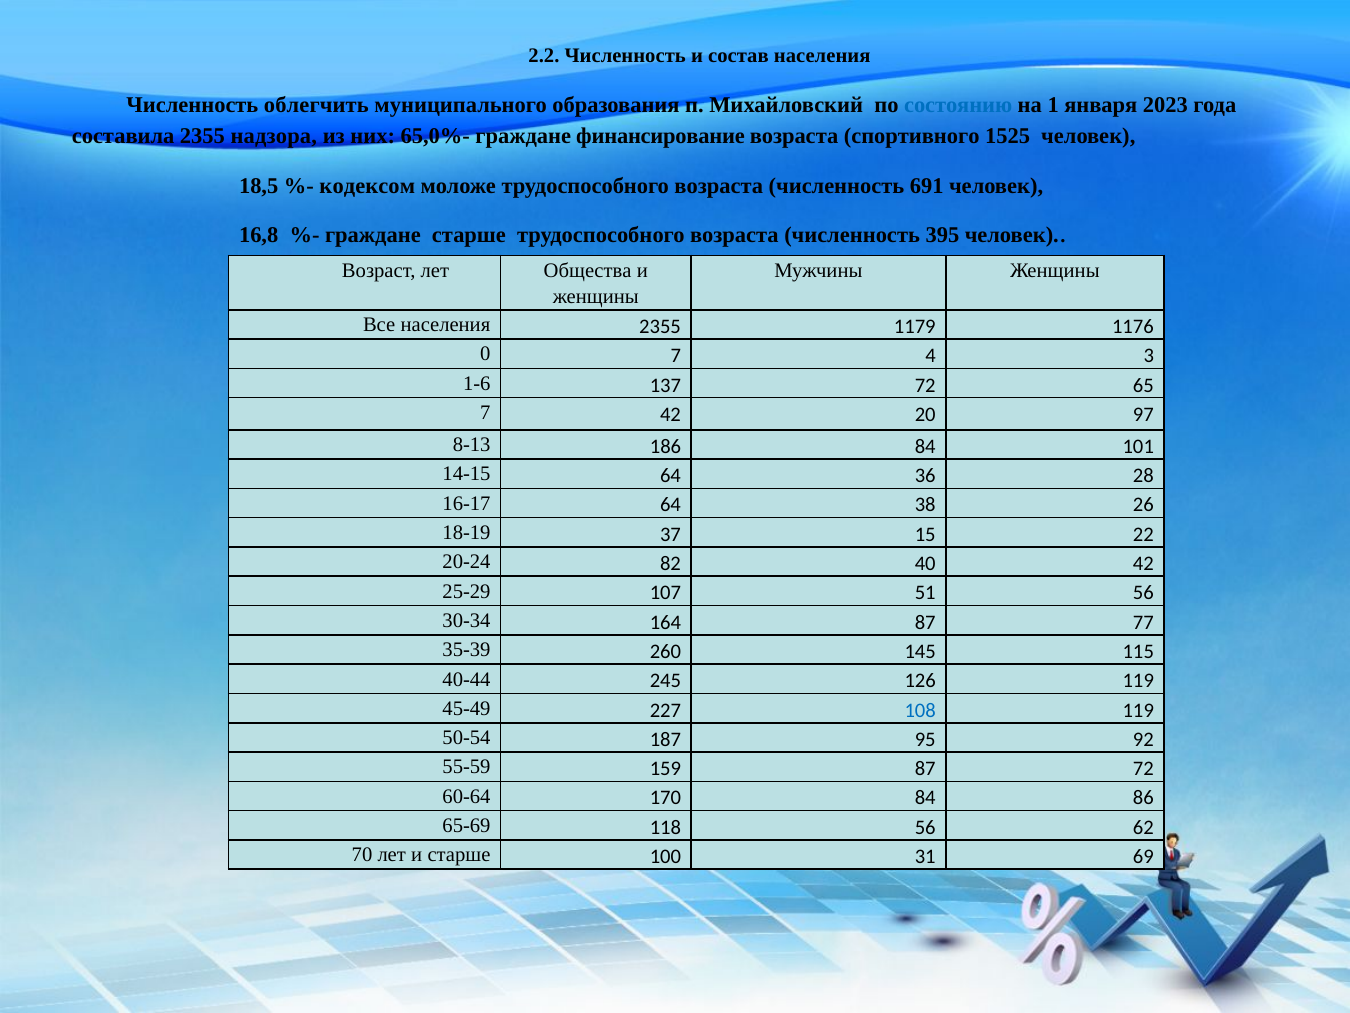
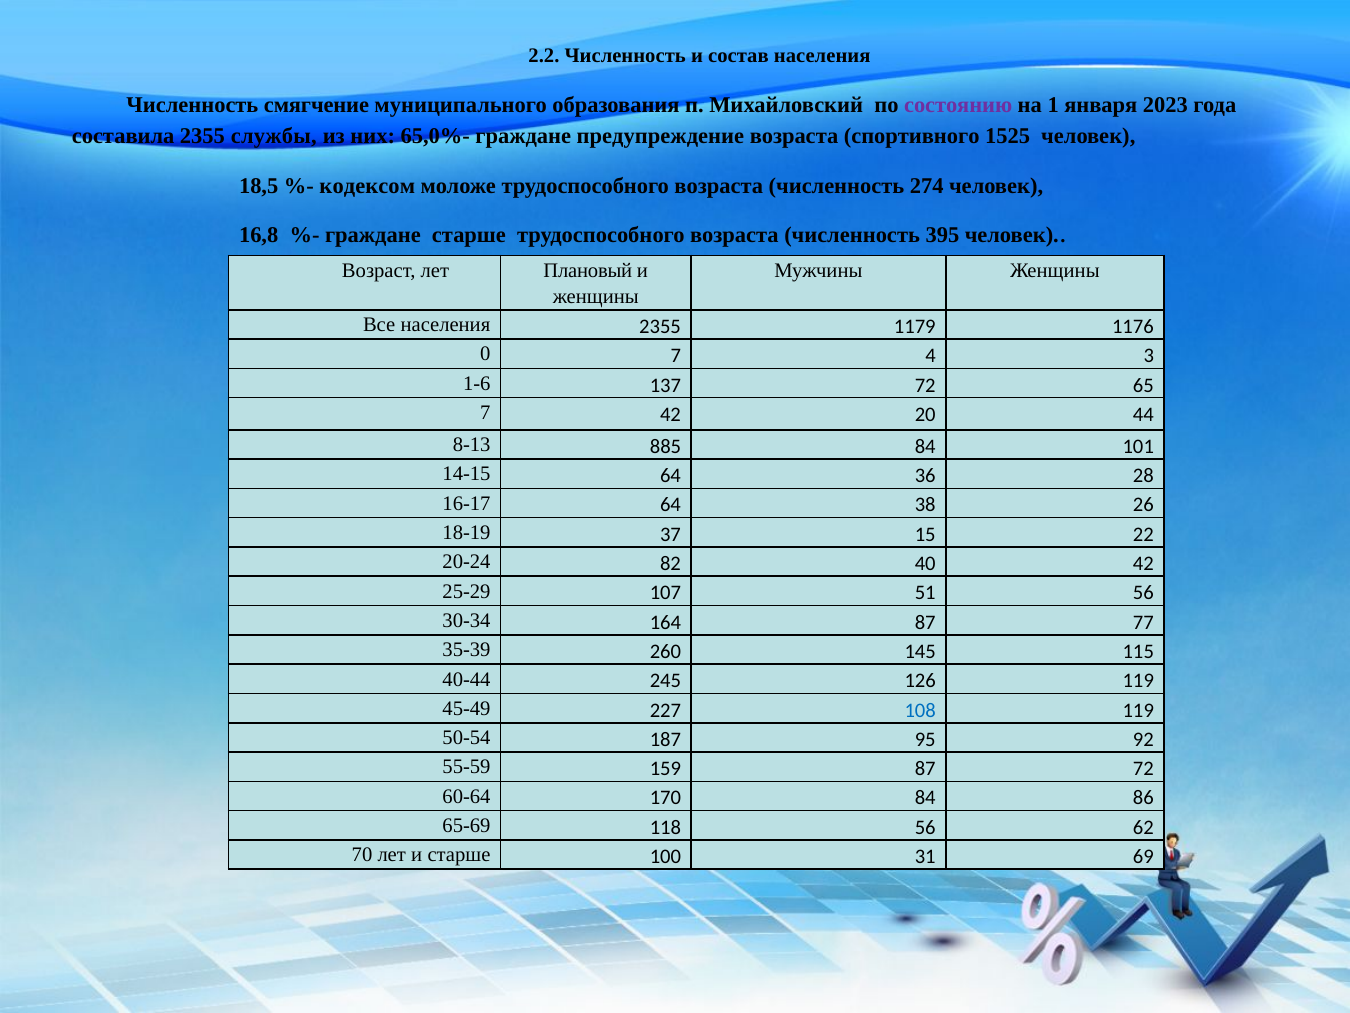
облегчить: облегчить -> смягчение (316, 105)
состоянию colour: blue -> purple (958, 105)
надзора: надзора -> службы (274, 136)
финансирование: финансирование -> предупреждение (660, 136)
691: 691 -> 274 (927, 186)
Общества: Общества -> Плановый (588, 270)
97: 97 -> 44 (1143, 414)
186: 186 -> 885 (665, 446)
